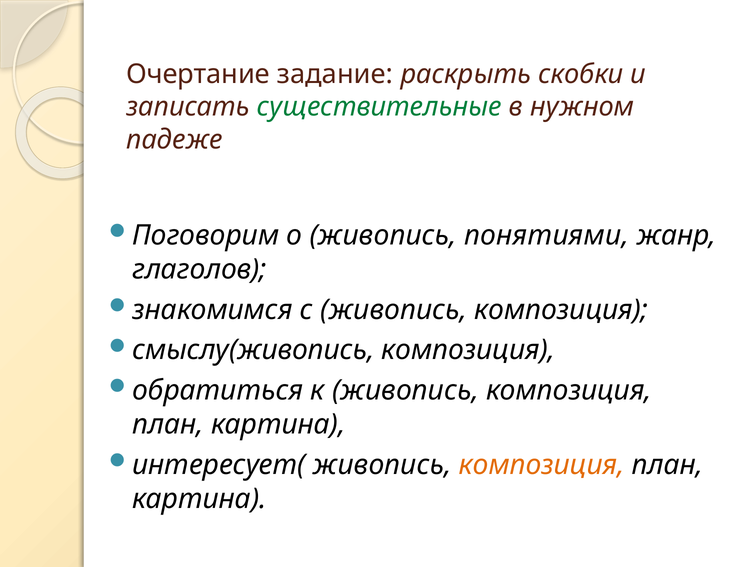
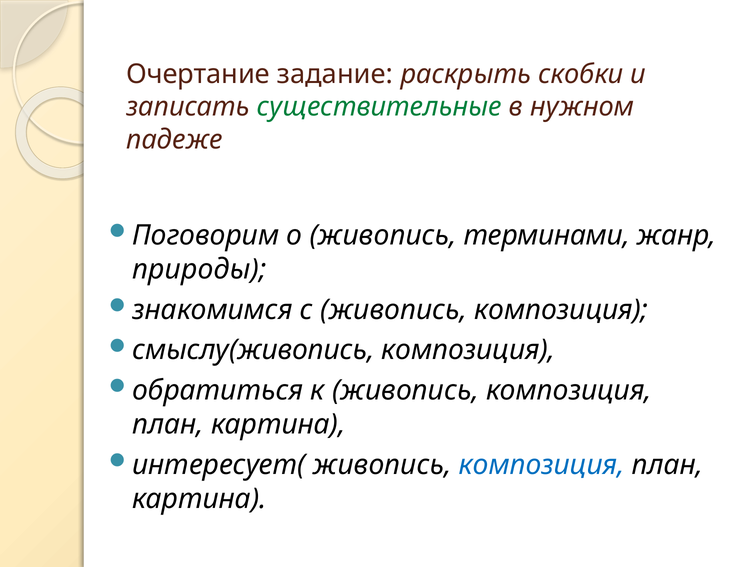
понятиями: понятиями -> терминами (547, 235)
глаголов: глаголов -> природы (199, 269)
композиция colour: orange -> blue (542, 465)
